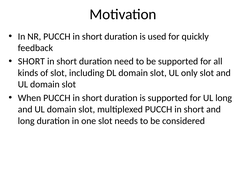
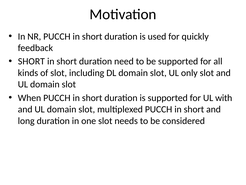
UL long: long -> with (224, 98)
